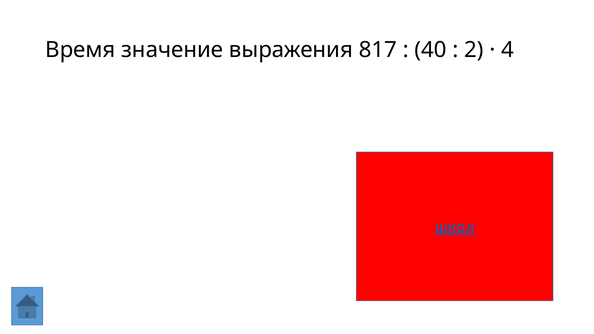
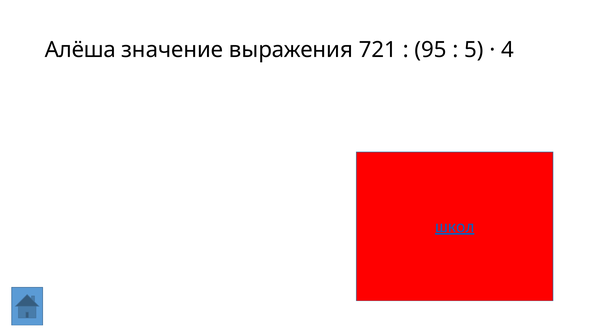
Время: Время -> Алёша (80, 50)
817: 817 -> 721 (378, 50)
40: 40 -> 95 (431, 50)
2: 2 -> 5 (474, 50)
